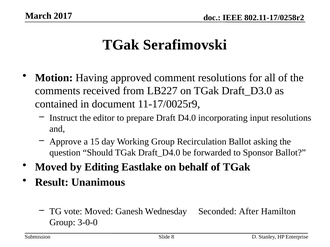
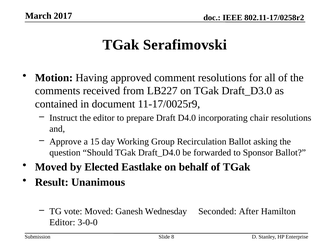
input: input -> chair (259, 118)
Editing: Editing -> Elected (102, 167)
Group: Group -> Editor (62, 223)
